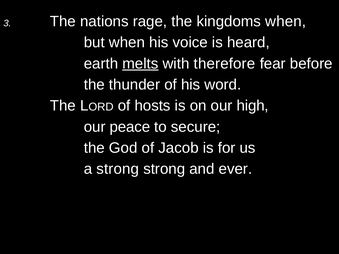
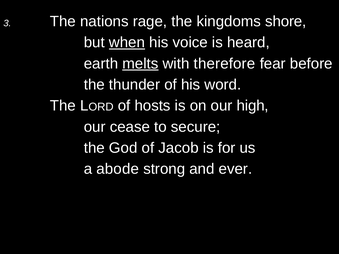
kingdoms when: when -> shore (286, 21)
when underline: none -> present (127, 43)
peace: peace -> cease (130, 127)
a strong: strong -> abode (118, 169)
